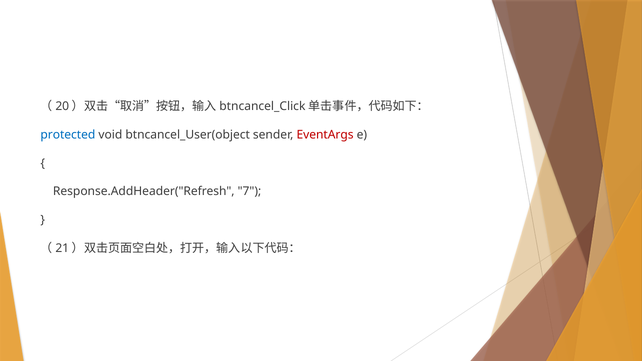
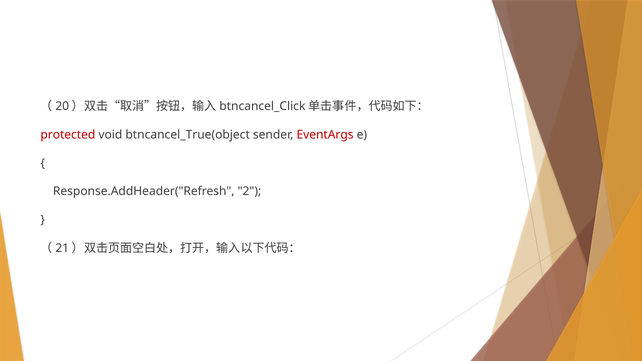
protected colour: blue -> red (68, 135)
btncancel_User(object: btncancel_User(object -> btncancel_True(object (188, 135)
7: 7 -> 2 (249, 192)
